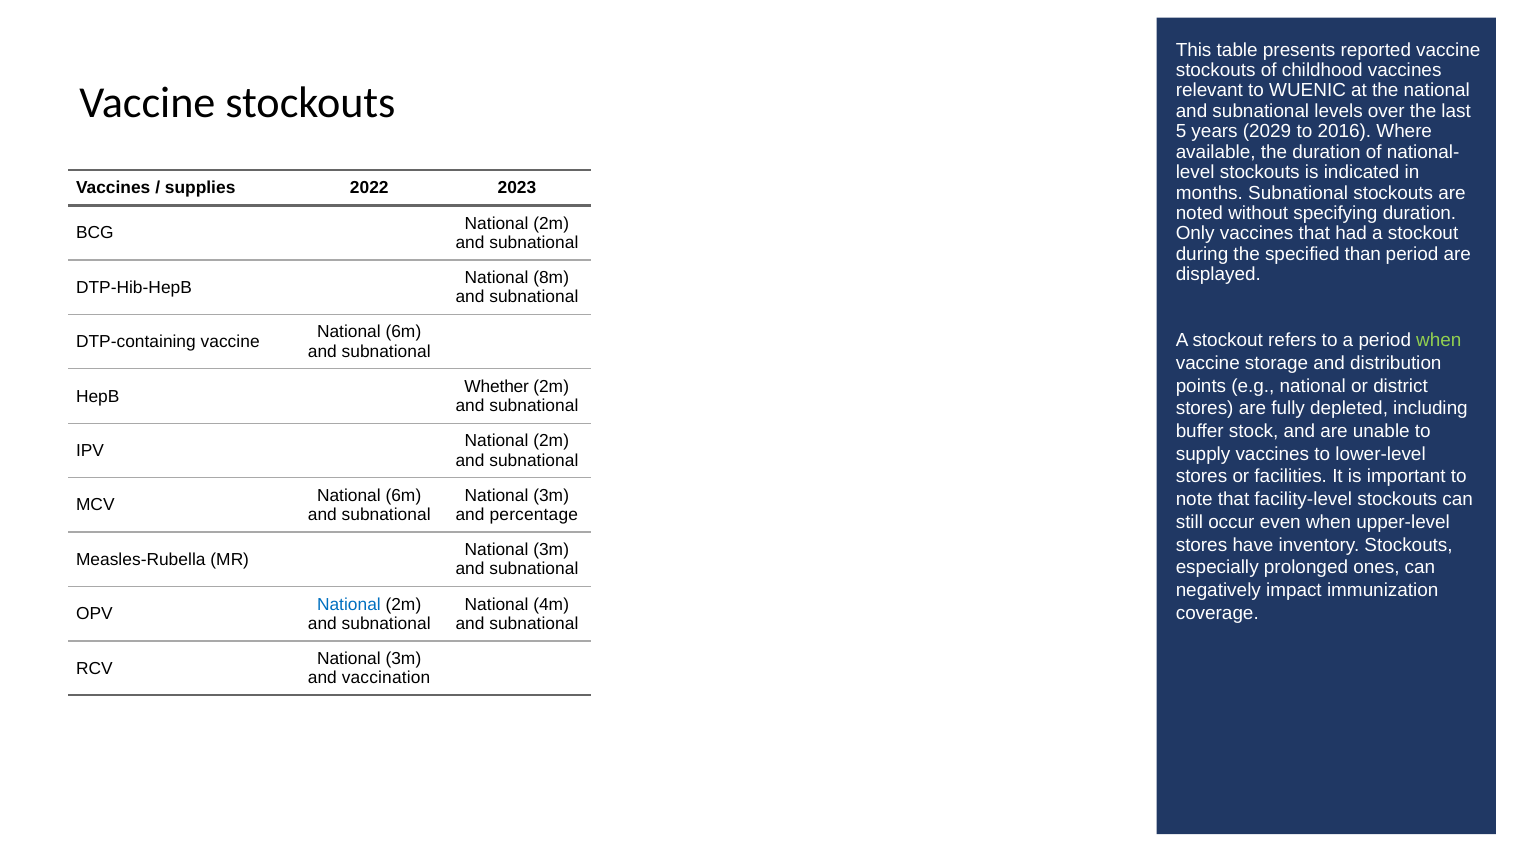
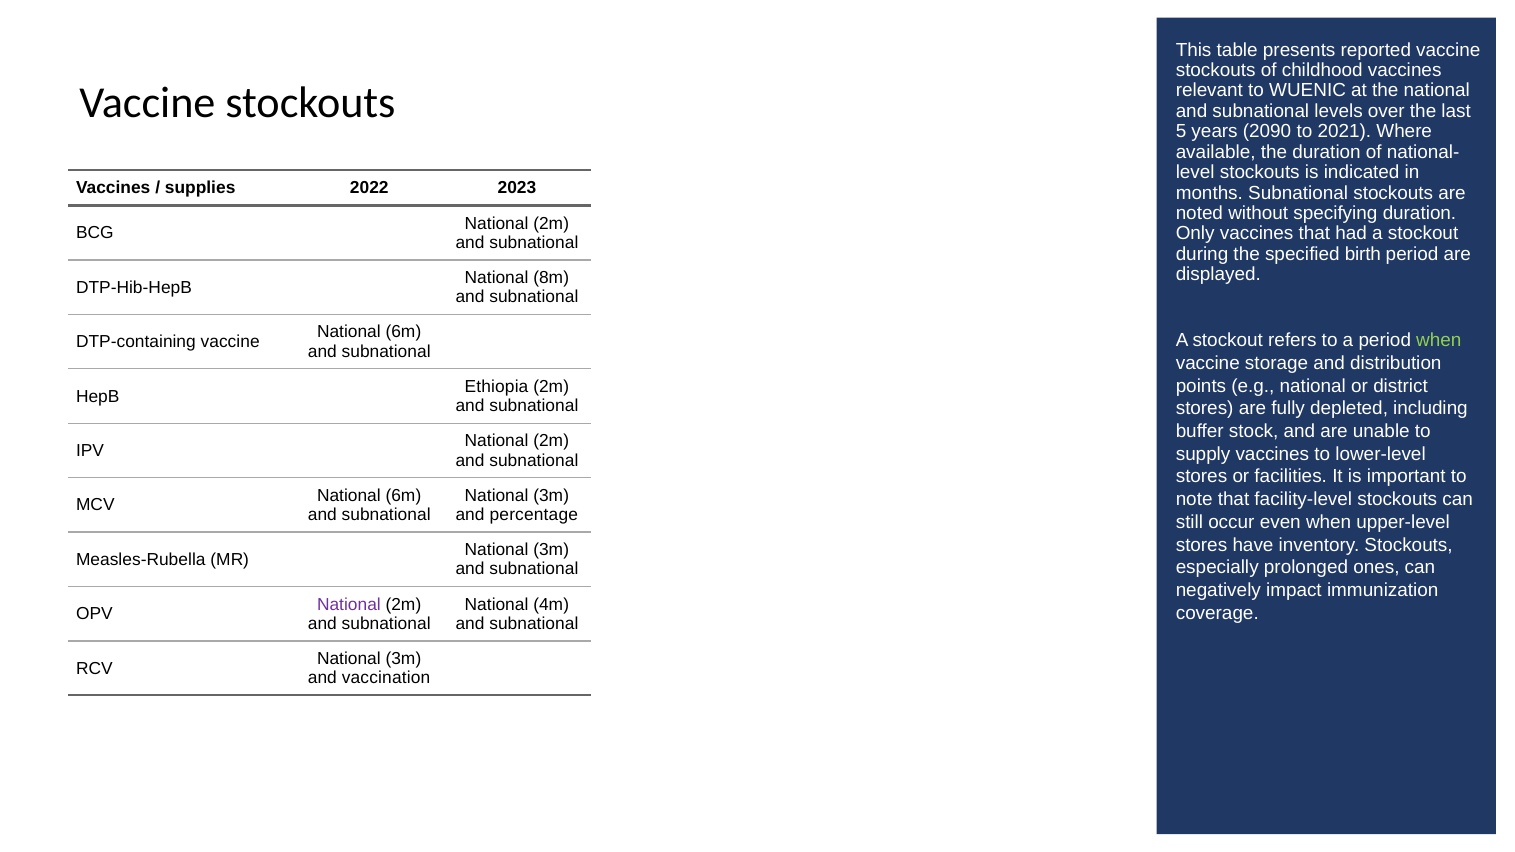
2029: 2029 -> 2090 (1267, 132)
2016: 2016 -> 2021 (1344, 132)
than: than -> birth (1363, 254)
Whether: Whether -> Ethiopia (497, 387)
National colour: blue -> purple (349, 604)
